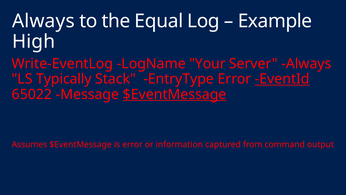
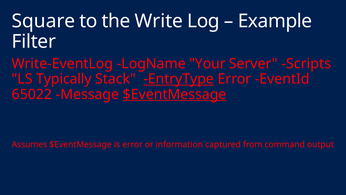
Always: Always -> Square (43, 21)
Equal: Equal -> Write (159, 21)
High: High -> Filter (34, 42)
Server Always: Always -> Scripts (306, 64)
EntryType underline: none -> present (179, 79)
EventId underline: present -> none (282, 79)
